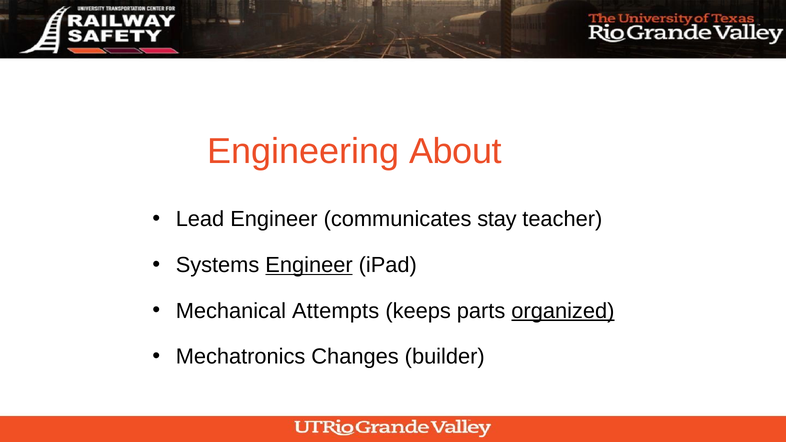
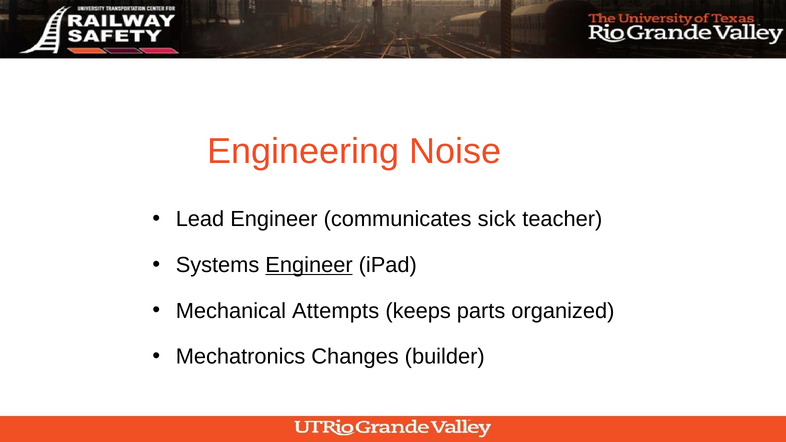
About: About -> Noise (455, 152)
stay: stay -> sick (497, 219)
organized underline: present -> none (563, 311)
